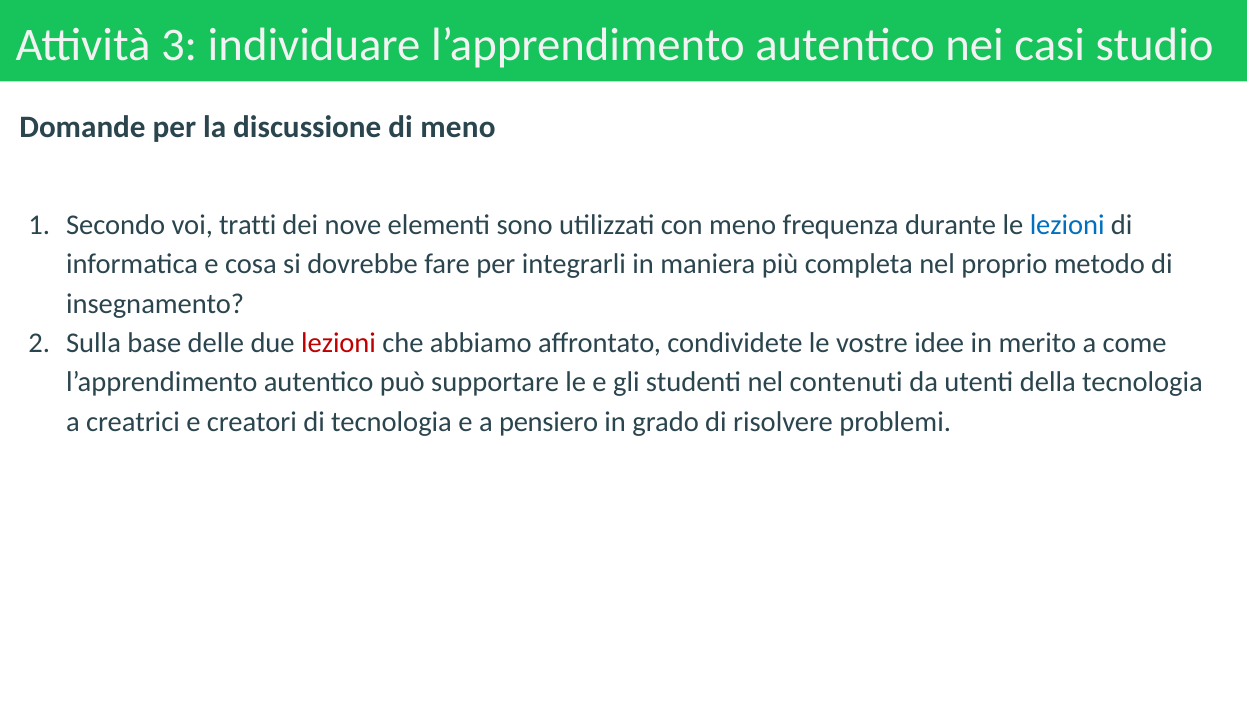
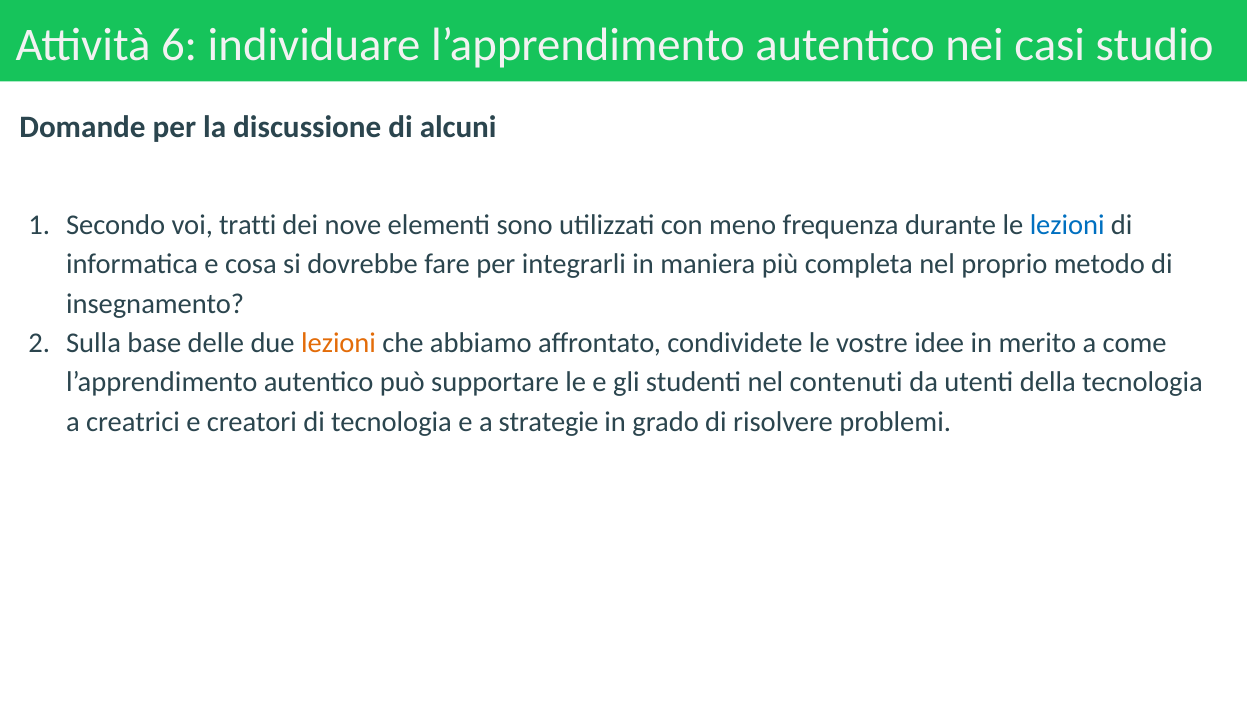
3: 3 -> 6 (179, 45)
di meno: meno -> alcuni (458, 127)
lezioni colour: red -> orange (339, 343)
pensiero: pensiero -> strategie (549, 422)
